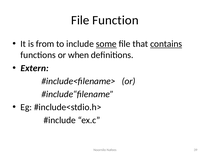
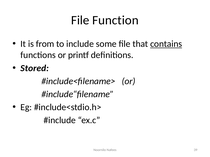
some underline: present -> none (106, 44)
when: when -> printf (79, 55)
Extern: Extern -> Stored (35, 68)
